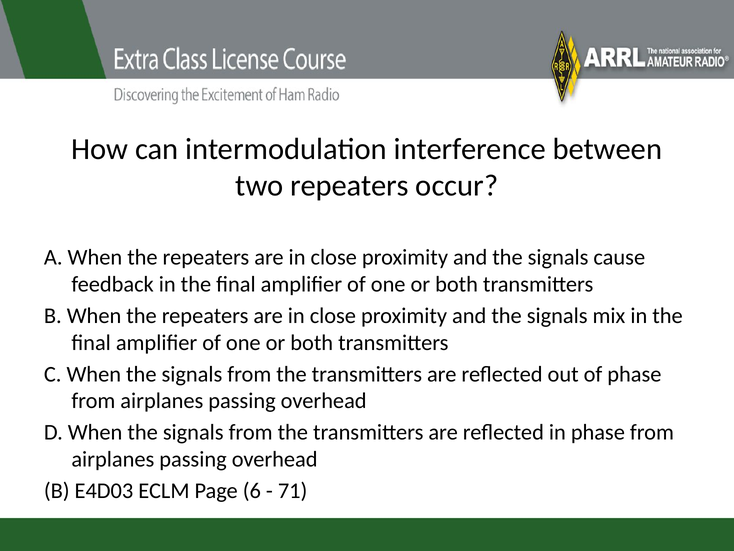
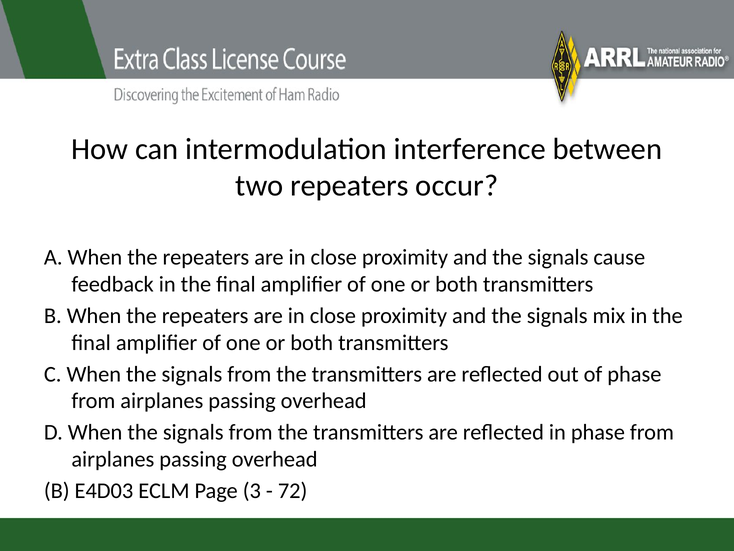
6: 6 -> 3 (252, 490)
71: 71 -> 72 (293, 490)
